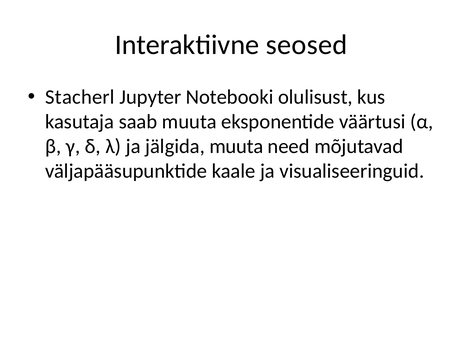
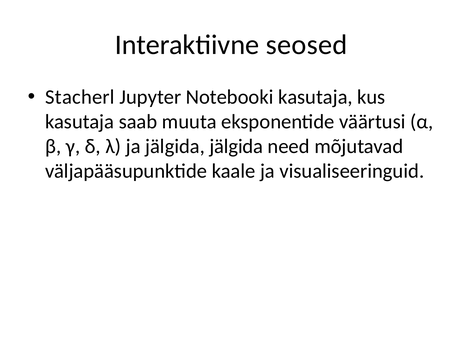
Notebooki olulisust: olulisust -> kasutaja (315, 97)
jälgida muuta: muuta -> jälgida (236, 147)
